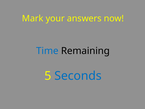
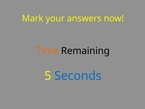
Time colour: blue -> orange (47, 51)
